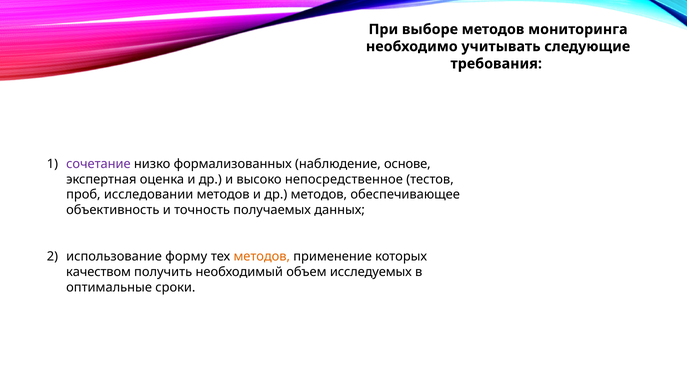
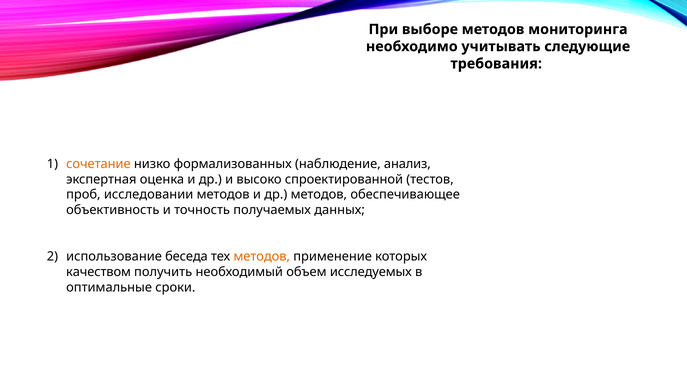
сочетание colour: purple -> orange (98, 164)
основе: основе -> анализ (407, 164)
непосредственное: непосредственное -> спроектированной (344, 179)
форму: форму -> беседа (186, 257)
